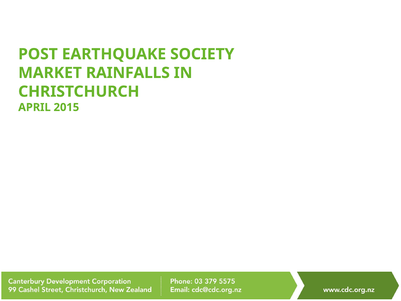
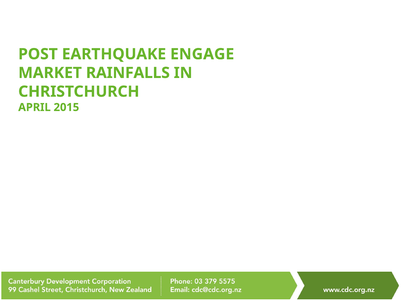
SOCIETY: SOCIETY -> ENGAGE (202, 54)
